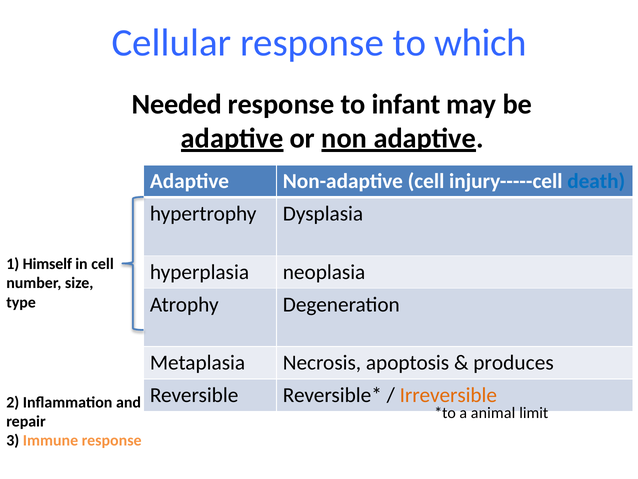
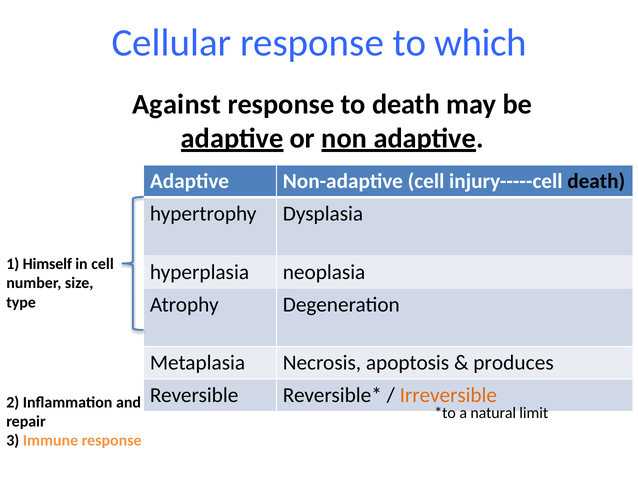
Needed: Needed -> Against (177, 104)
to infant: infant -> death (406, 104)
death colour: blue -> black (596, 181)
animal: animal -> natural (493, 413)
